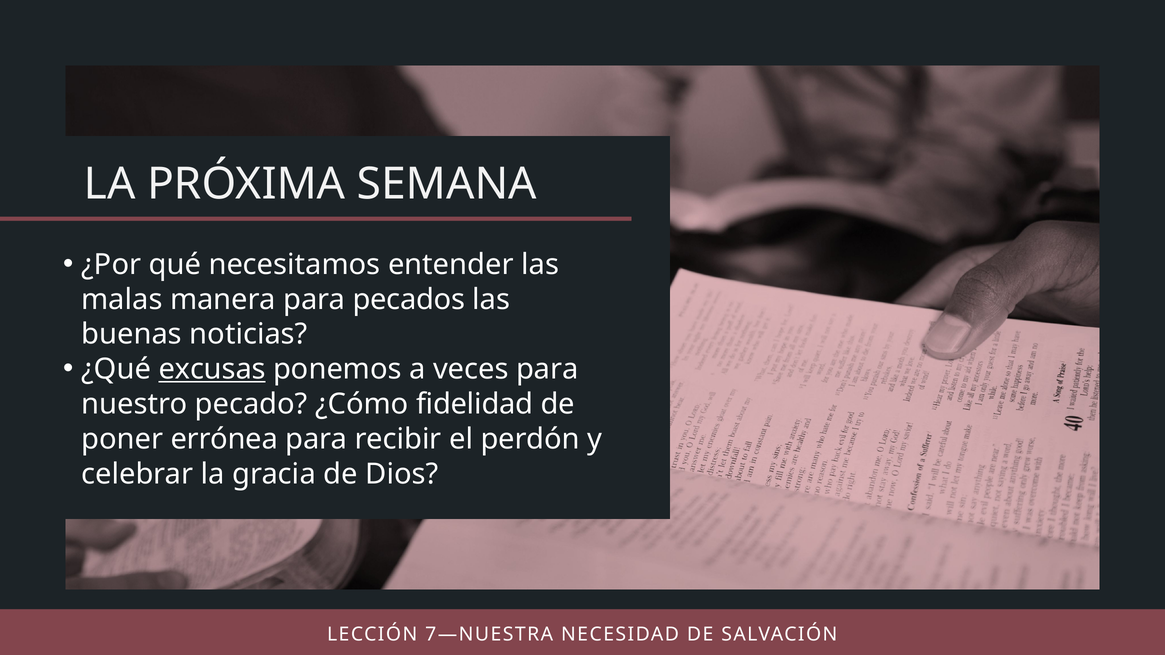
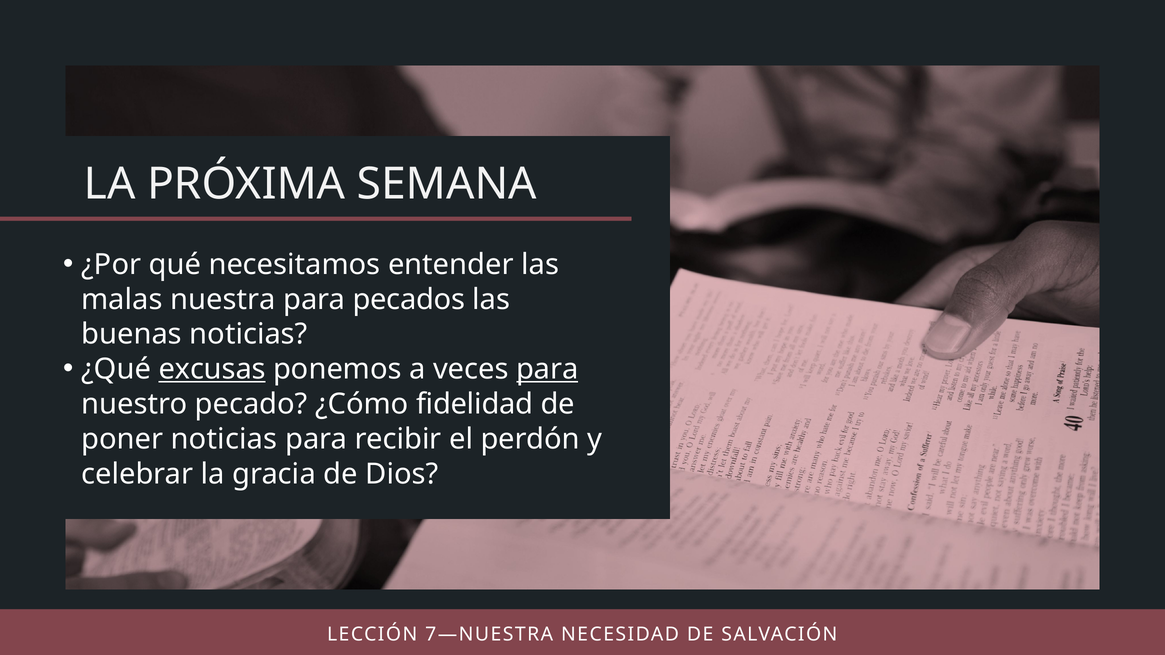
manera: manera -> nuestra (223, 300)
para underline: none -> present (547, 369)
poner errónea: errónea -> noticias (224, 439)
